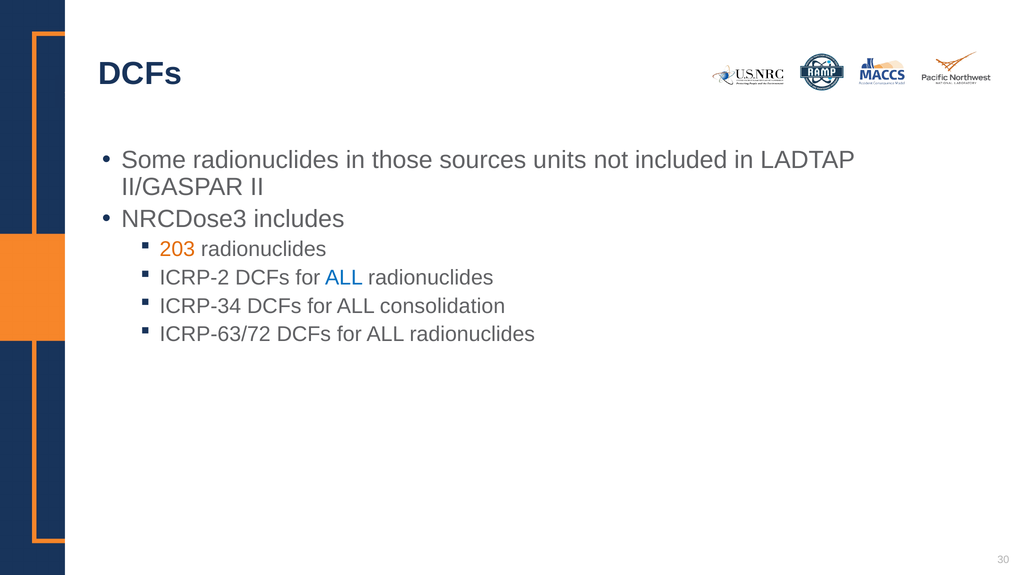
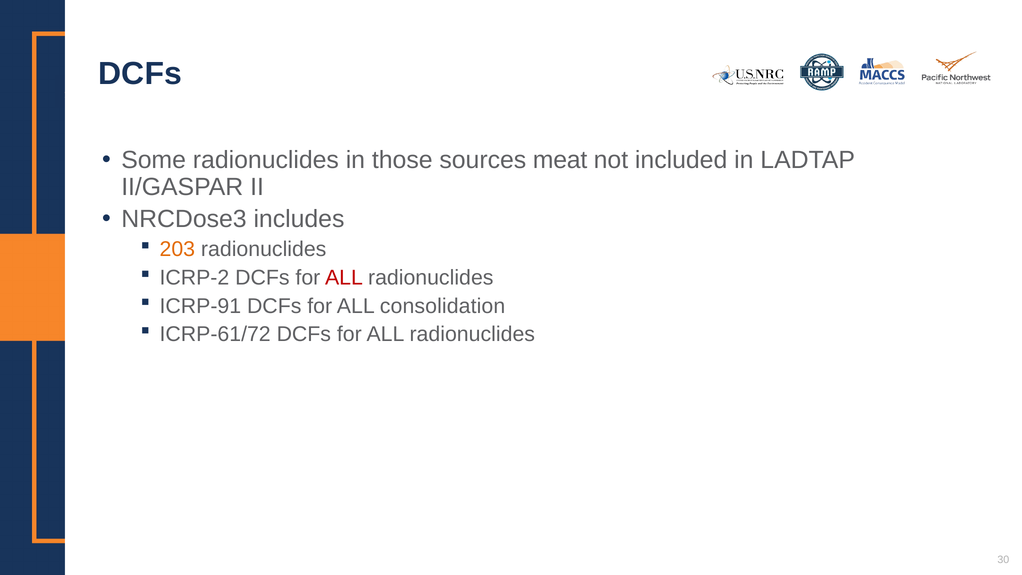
units: units -> meat (560, 160)
ALL colour: blue -> red (344, 278)
ICRP-34: ICRP-34 -> ICRP-91 (200, 306)
ICRP-63/72: ICRP-63/72 -> ICRP-61/72 (215, 334)
